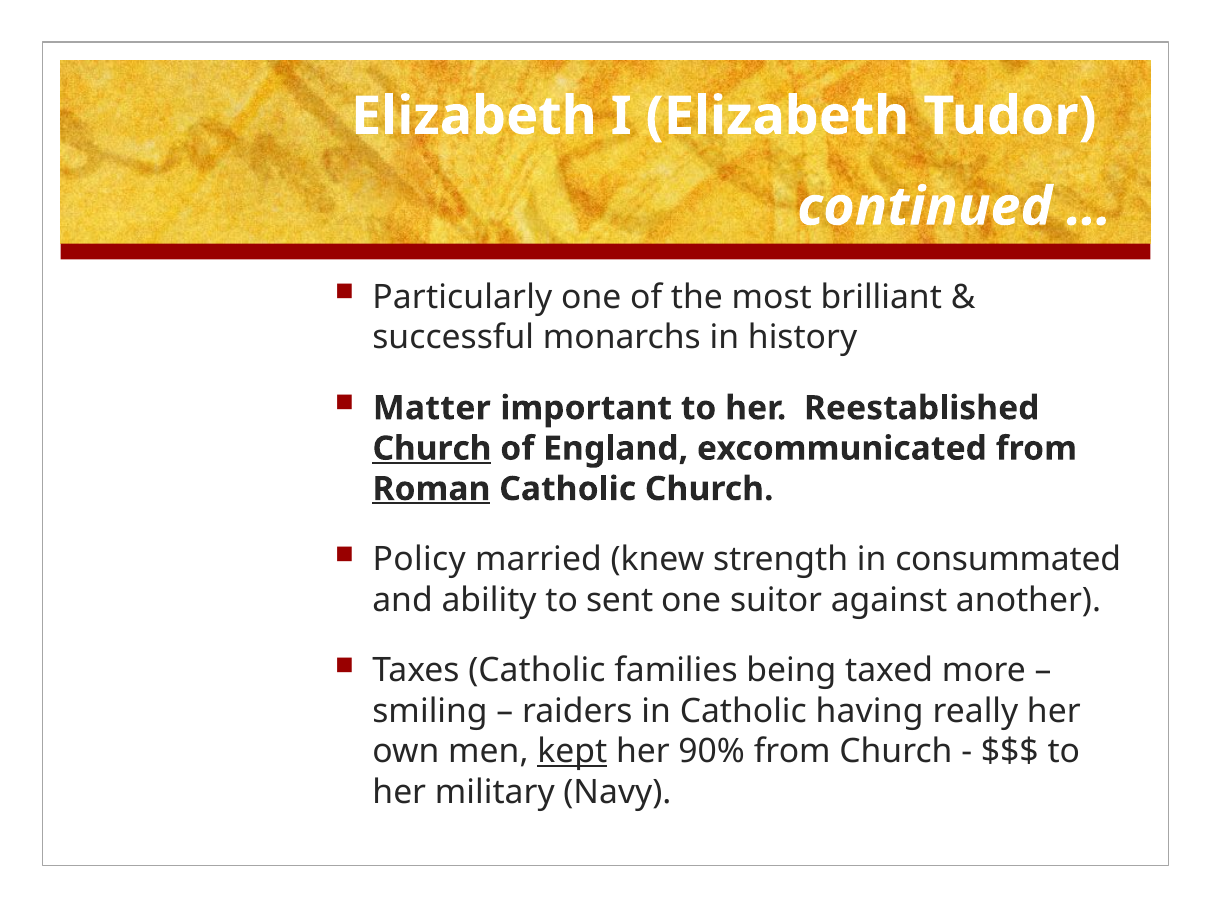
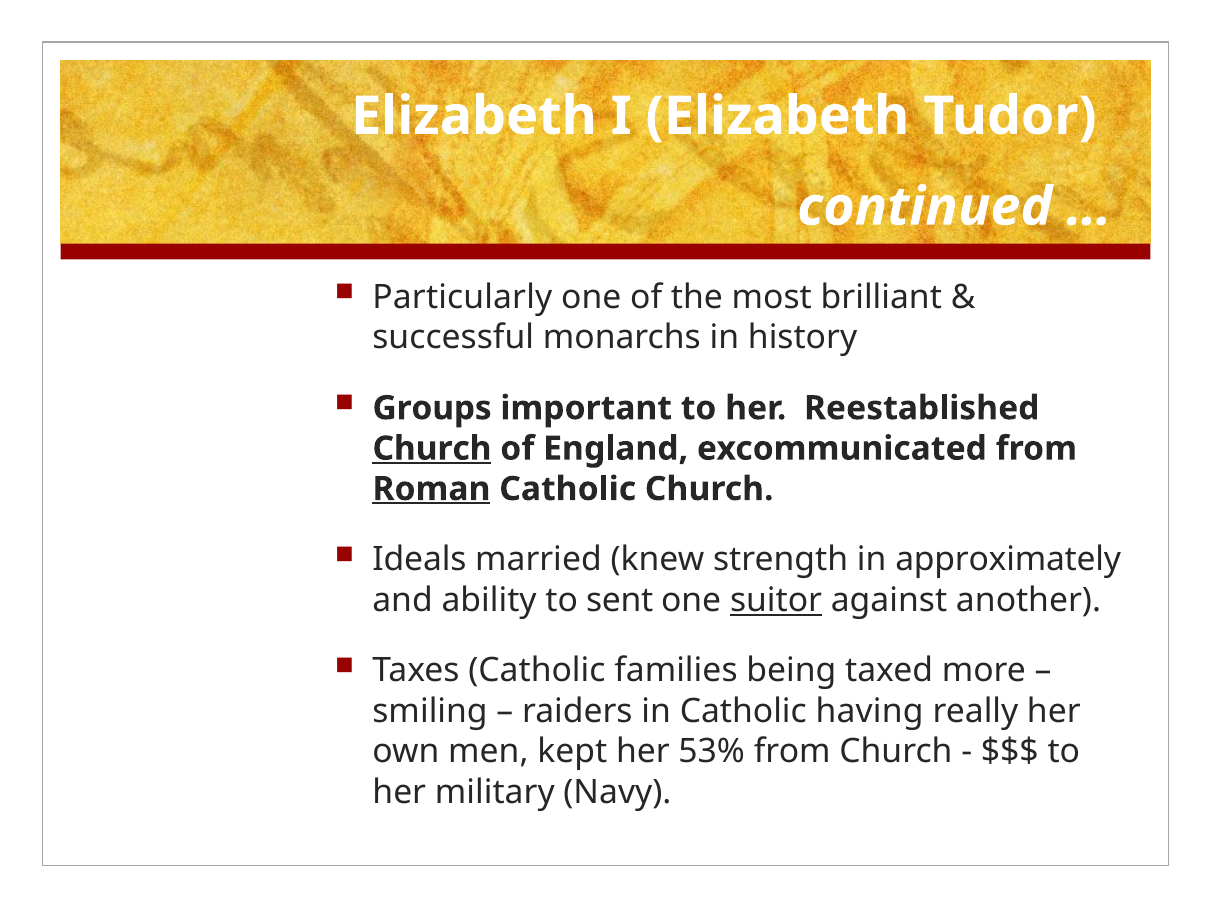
Matter: Matter -> Groups (432, 408)
Policy: Policy -> Ideals (419, 560)
consummated: consummated -> approximately (1008, 560)
suitor underline: none -> present (776, 600)
kept underline: present -> none (572, 752)
90%: 90% -> 53% (712, 752)
